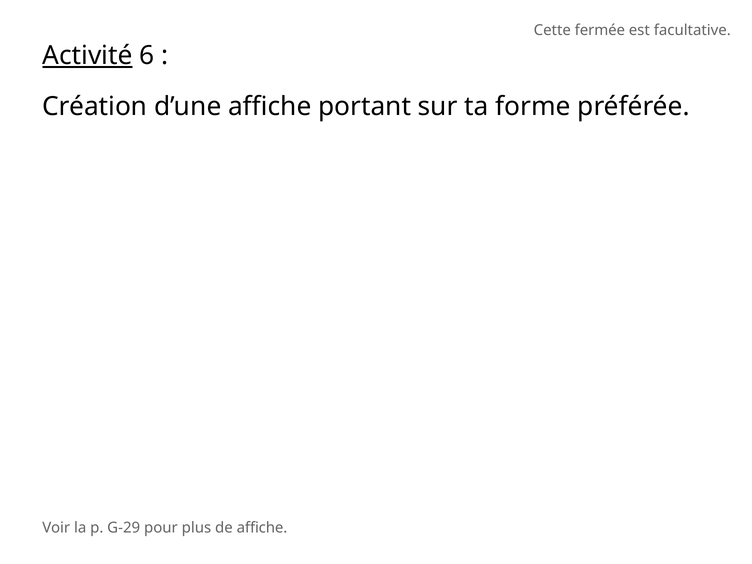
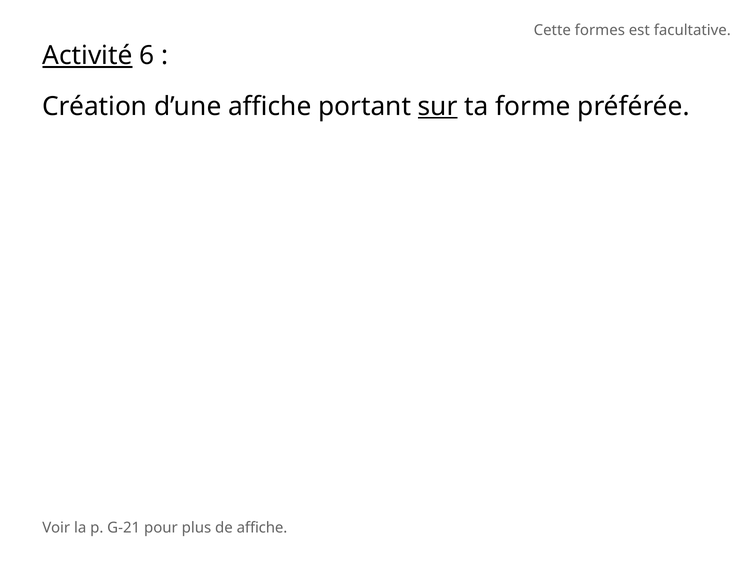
fermée: fermée -> formes (600, 30)
sur underline: none -> present (438, 106)
G-29: G-29 -> G-21 (124, 528)
